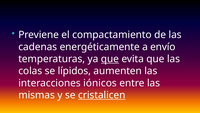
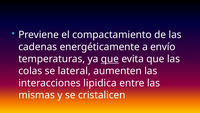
lípidos: lípidos -> lateral (74, 71)
iónicos: iónicos -> lipidica (100, 83)
cristalicen underline: present -> none (102, 95)
